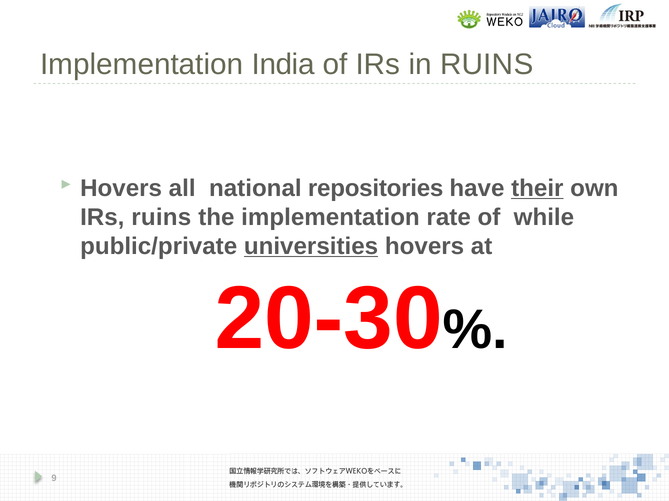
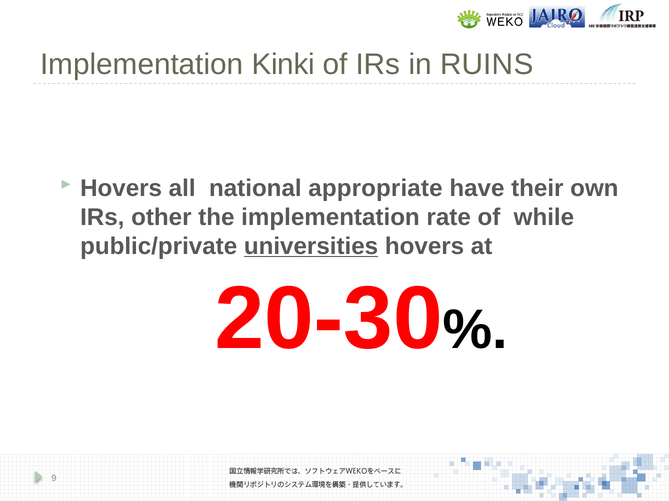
India: India -> Kinki (283, 65)
repositories: repositories -> appropriate (375, 188)
their underline: present -> none (537, 188)
IRs ruins: ruins -> other (161, 217)
